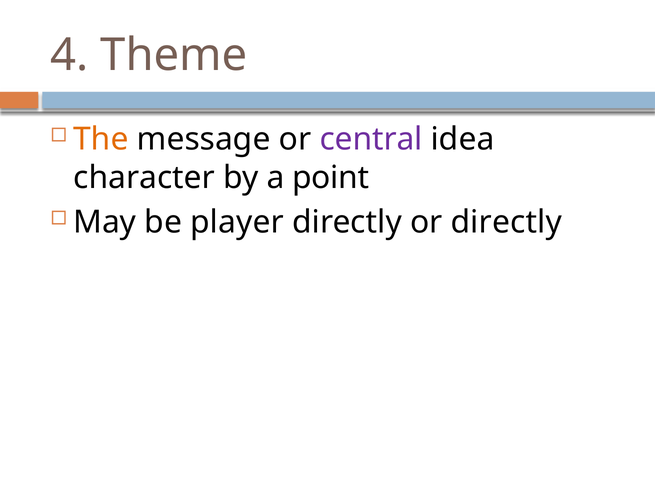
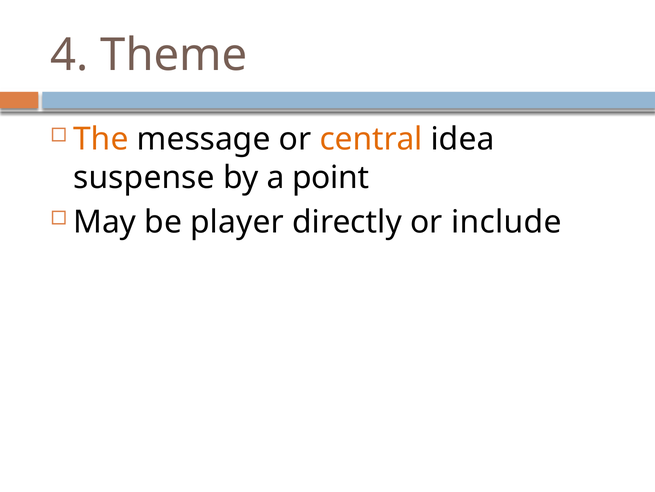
central colour: purple -> orange (371, 139)
character: character -> suspense (144, 177)
or directly: directly -> include (506, 222)
